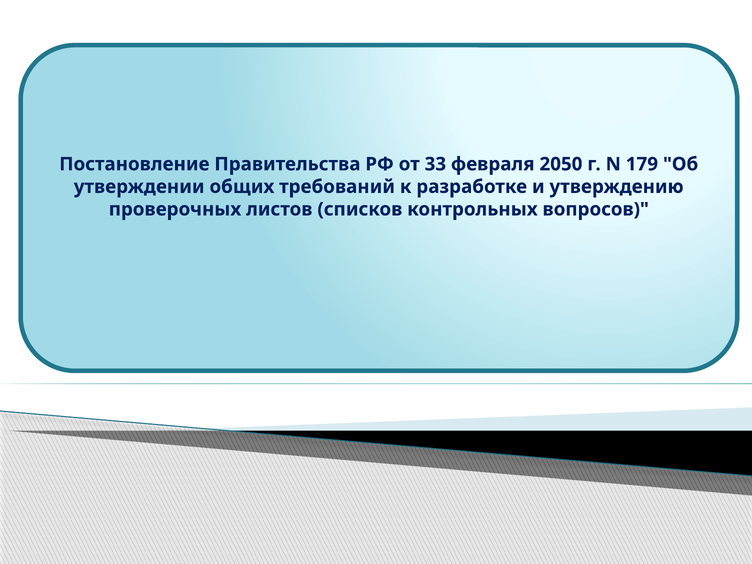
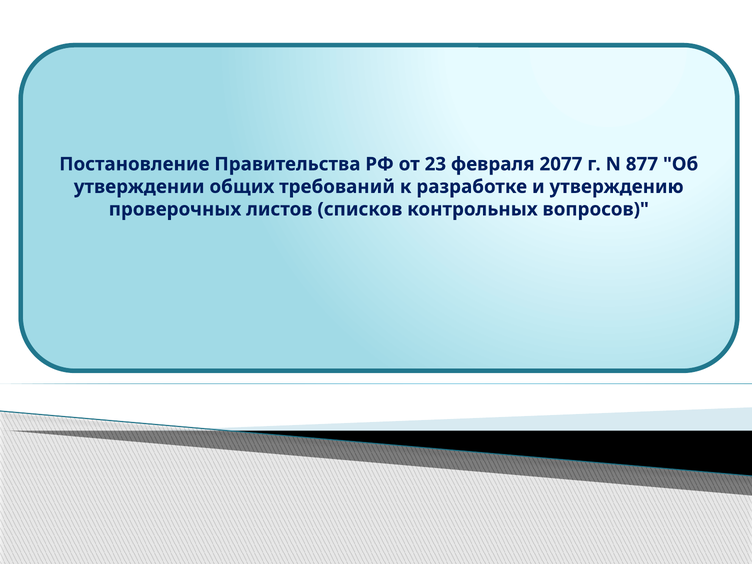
33: 33 -> 23 (435, 164)
2050: 2050 -> 2077 (561, 164)
179: 179 -> 877 (642, 164)
